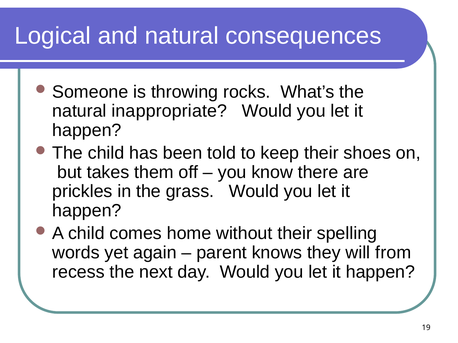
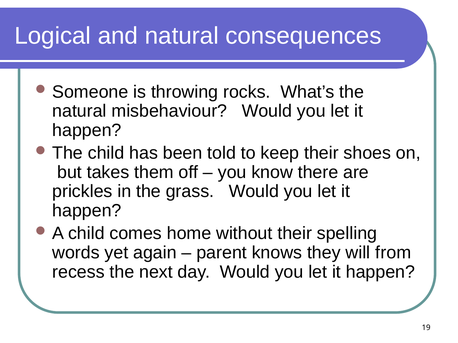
inappropriate: inappropriate -> misbehaviour (169, 111)
